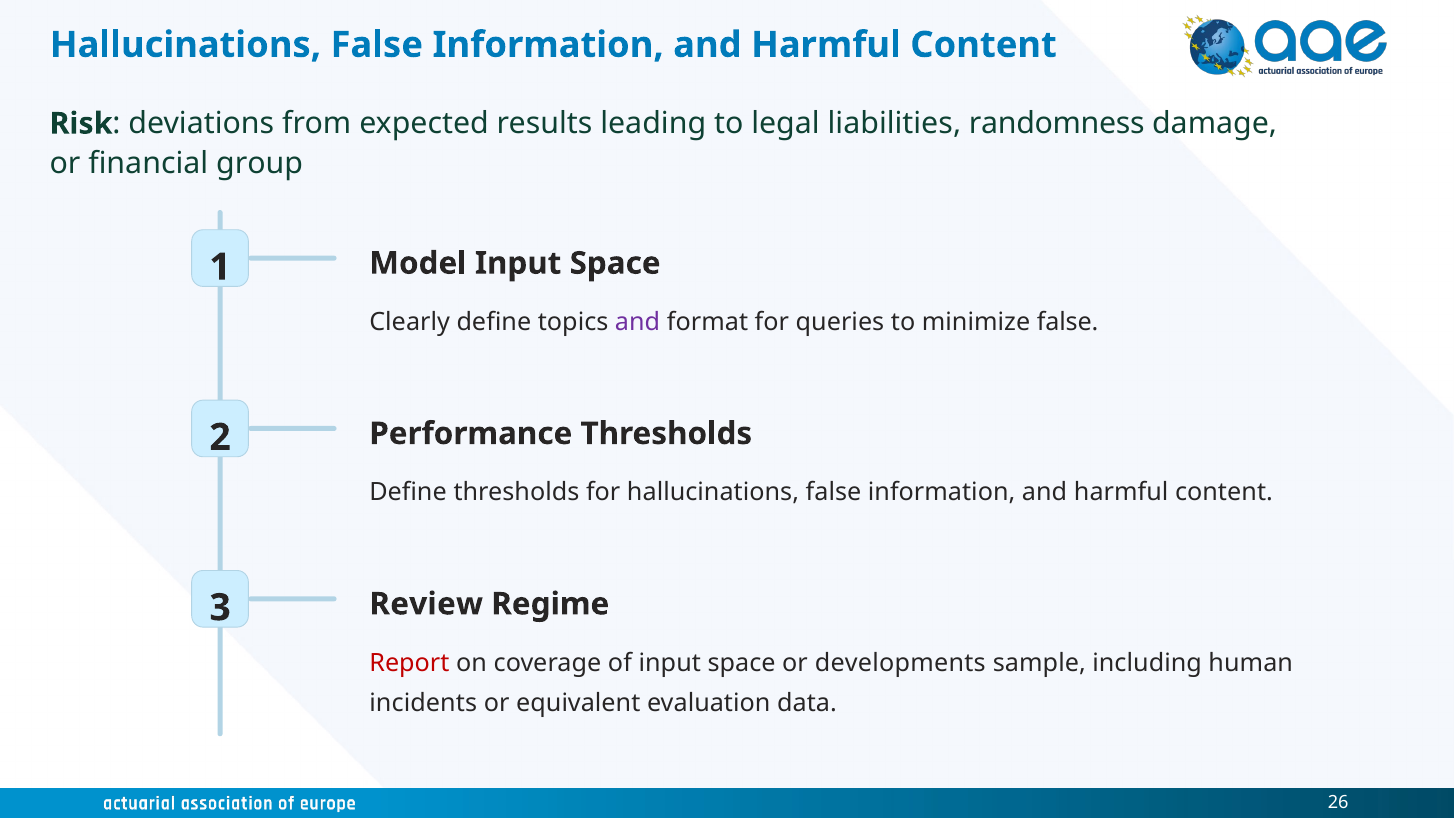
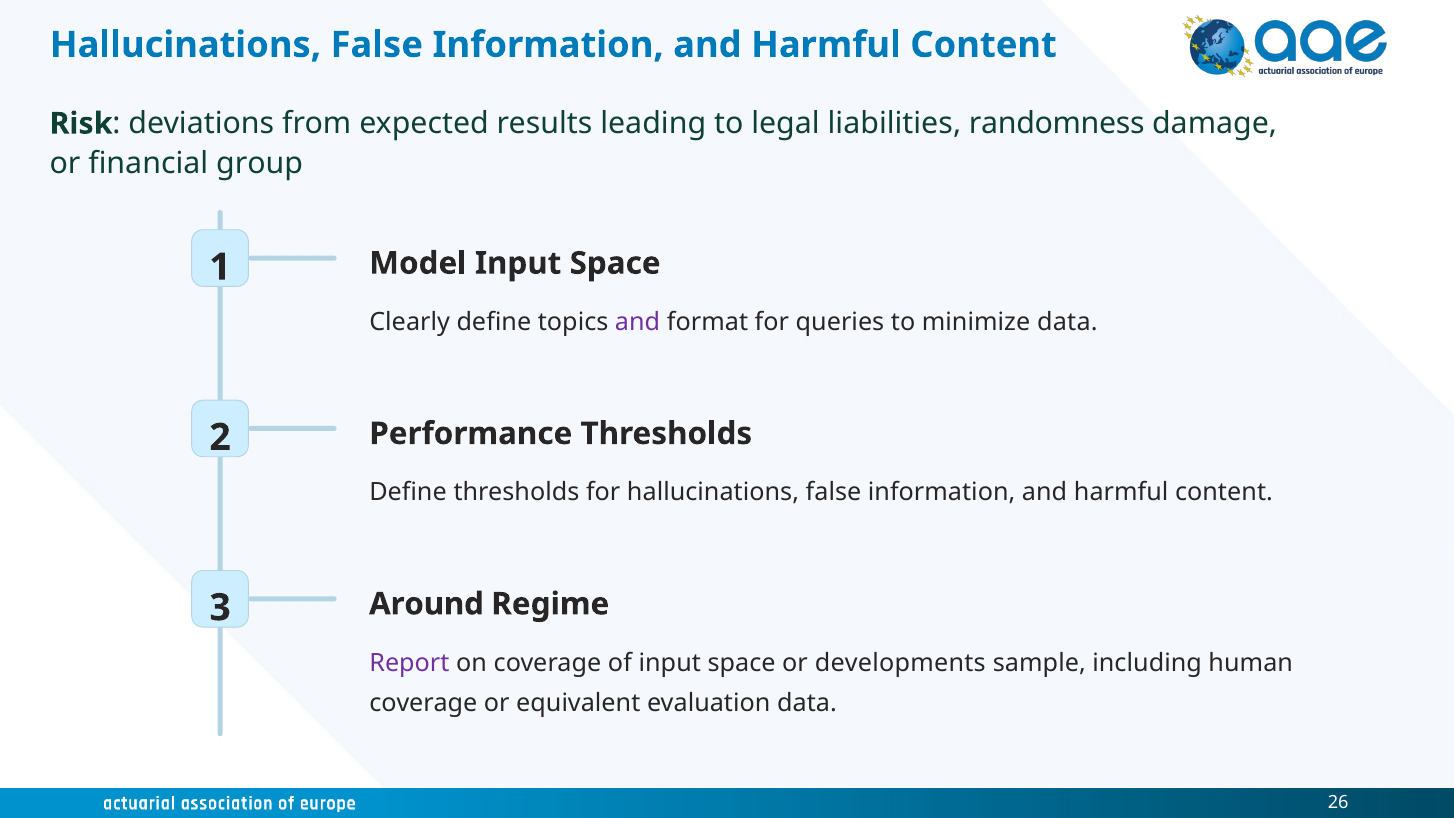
minimize false: false -> data (1067, 322)
Review: Review -> Around (426, 604)
Report colour: red -> purple (409, 663)
incidents: incidents -> coverage (423, 703)
